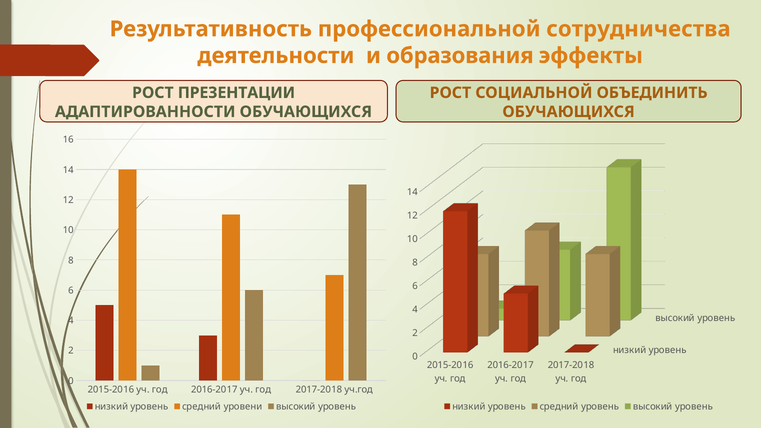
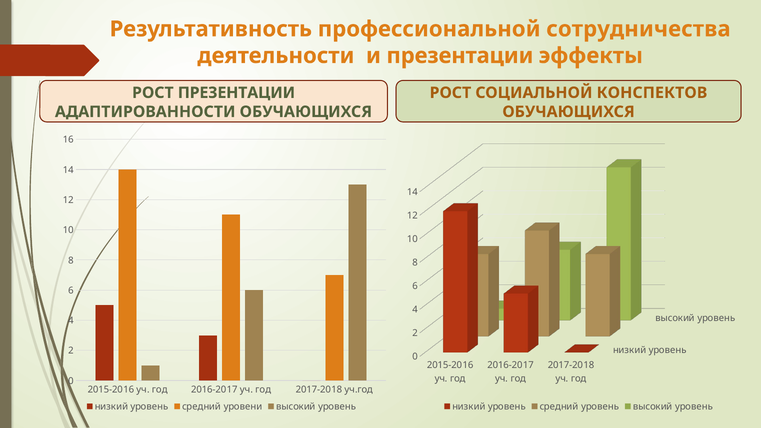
и образования: образования -> презентации (460, 56)
ОБЪЕДИНИТЬ: ОБЪЕДИНИТЬ -> КОНСПЕКТОВ (652, 93)
